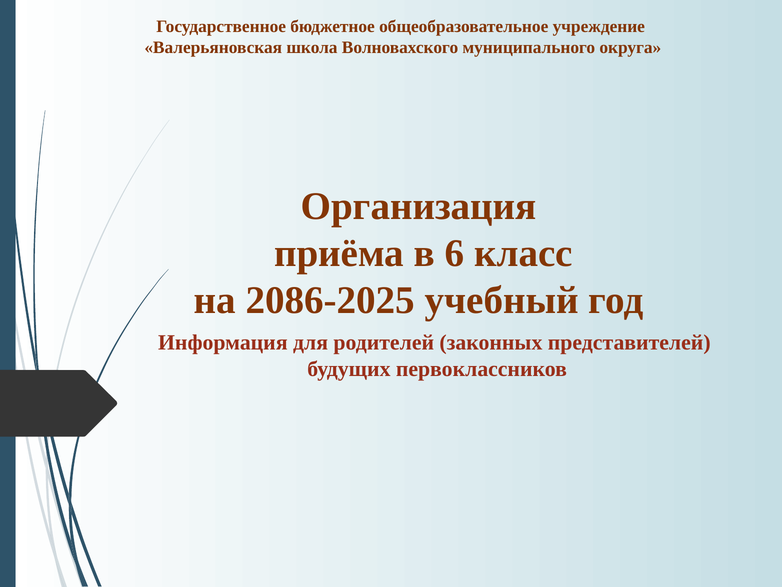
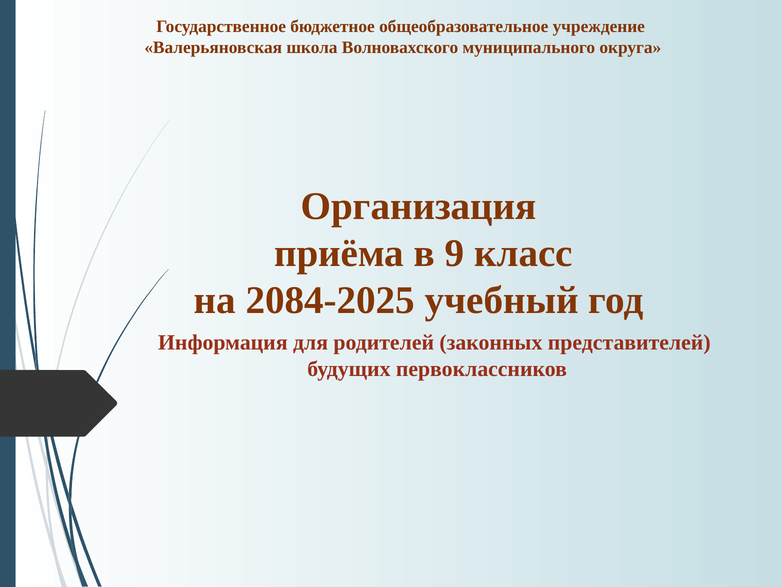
6: 6 -> 9 (455, 253)
2086-2025: 2086-2025 -> 2084-2025 (330, 300)
